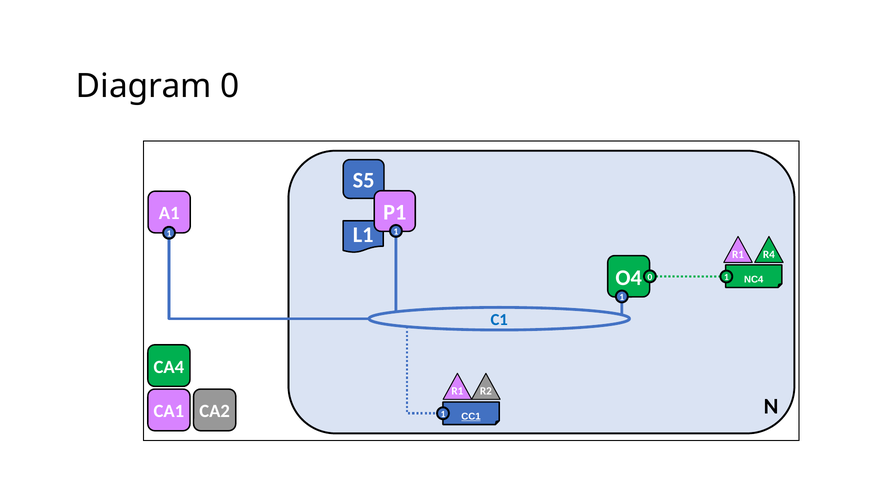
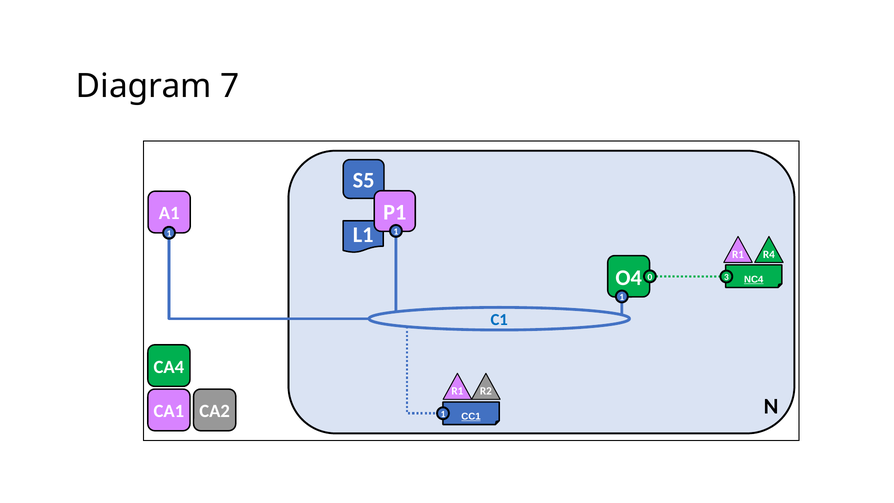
Diagram 0: 0 -> 7 (230, 86)
0 1: 1 -> 3 (726, 277)
NC4 underline: none -> present (754, 280)
